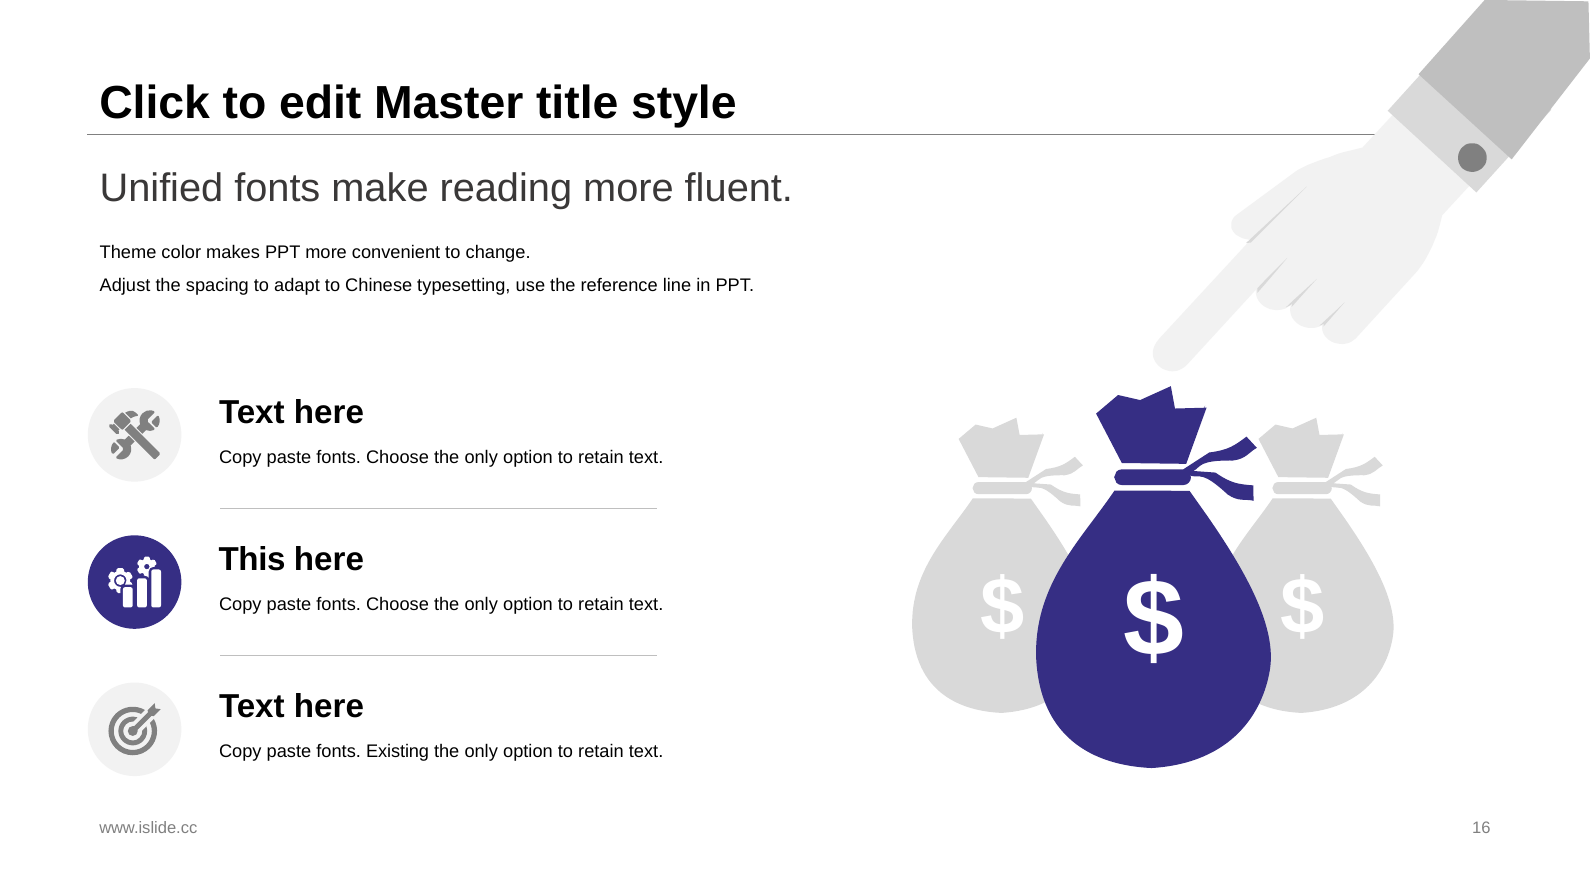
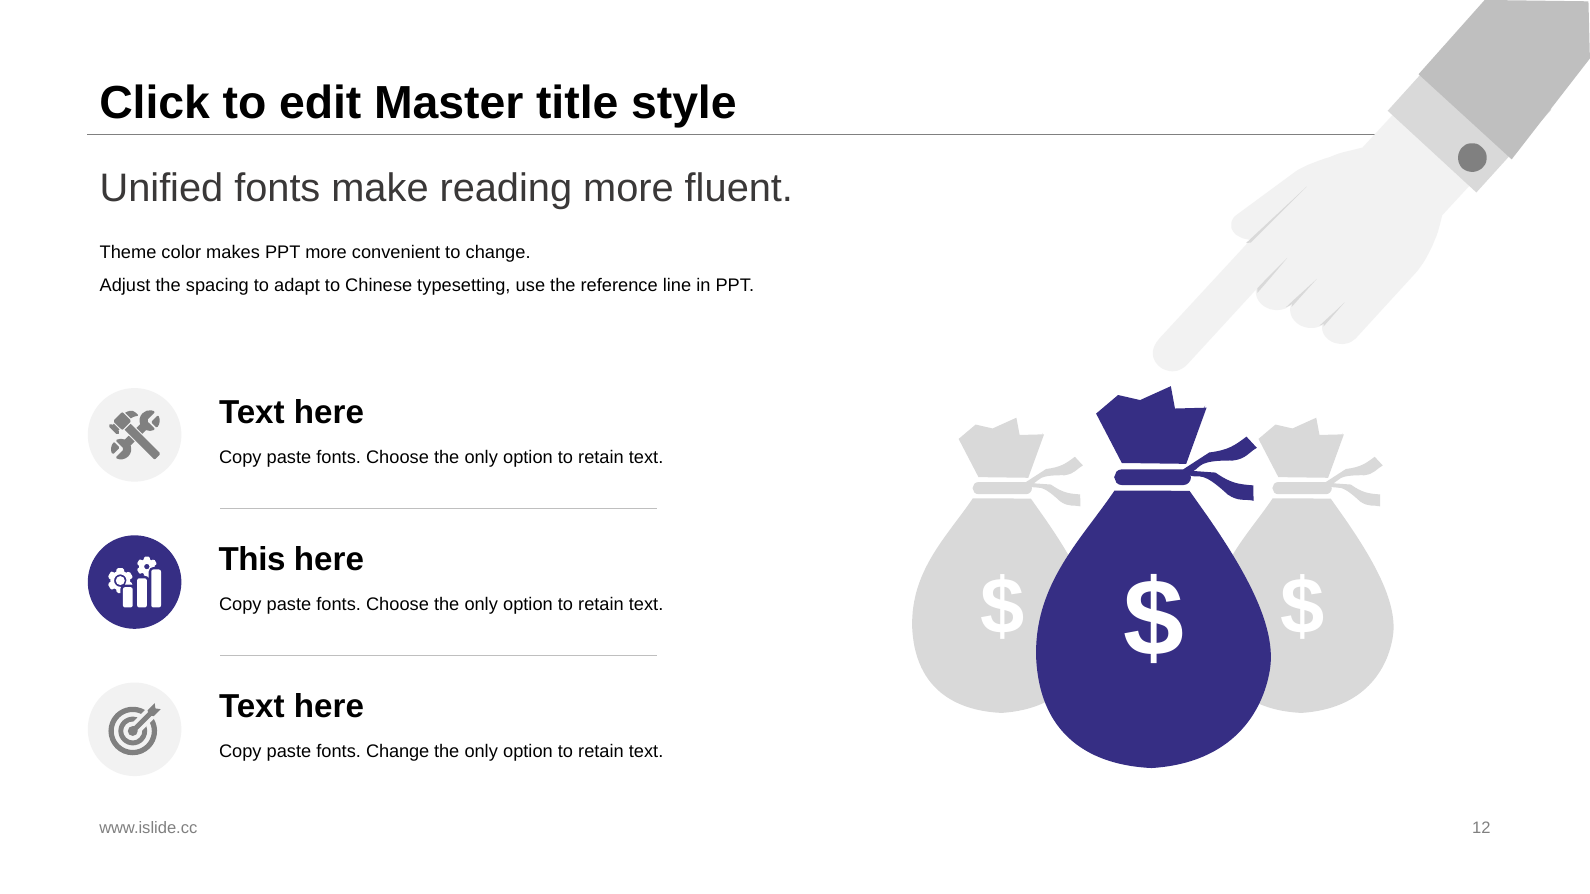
fonts Existing: Existing -> Change (398, 752)
16: 16 -> 12 (1481, 828)
